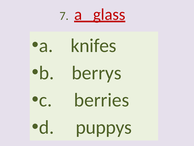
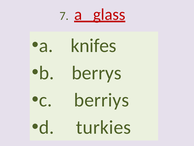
berries: berries -> berriys (102, 100)
puppys: puppys -> turkies (103, 127)
